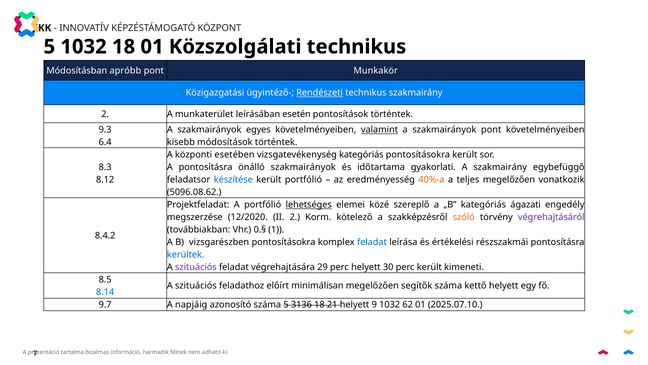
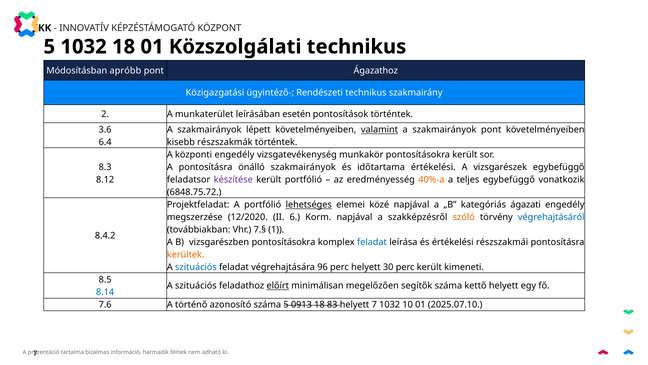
Munkakör: Munkakör -> Ágazathoz (376, 70)
Rendészeti underline: present -> none (320, 93)
9.3: 9.3 -> 3.6 (105, 129)
egyes: egyes -> lépett (258, 129)
módosítások: módosítások -> részszakmák (225, 142)
központi esetében: esetében -> engedély (235, 155)
vizsgatevékenység kategóriás: kategóriás -> munkakör (361, 155)
időtartama gyakorlati: gyakorlati -> értékelési (433, 167)
A szakmairány: szakmairány -> vizsgarészek (500, 167)
készítése colour: blue -> purple (233, 179)
teljes megelőzően: megelőzően -> egybefüggő (509, 179)
5096.08.62: 5096.08.62 -> 6848.75.72 (194, 192)
közé szereplő: szereplő -> napjával (412, 205)
II 2: 2 -> 6 (295, 217)
Korm kötelező: kötelező -> napjával (354, 217)
végrehajtásáról colour: purple -> blue (551, 217)
0.§: 0.§ -> 7.§ (260, 229)
kerültek colour: blue -> orange (186, 254)
szituációs colour: purple -> blue (196, 267)
29: 29 -> 96 (323, 267)
előírt underline: none -> present (278, 286)
9.7: 9.7 -> 7.6 (105, 304)
napjáig: napjáig -> történő (191, 304)
3136: 3136 -> 0913 (301, 304)
21: 21 -> 83 (332, 304)
helyett 9: 9 -> 7 (374, 304)
62: 62 -> 10 (408, 304)
